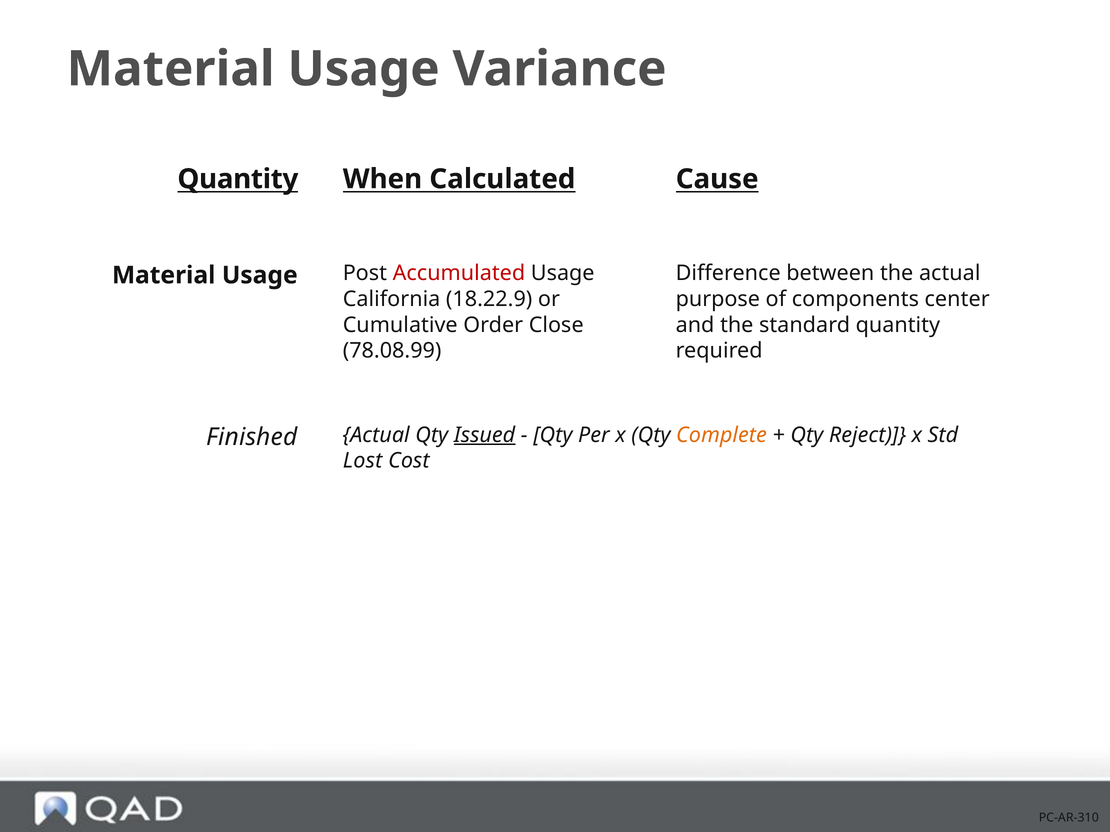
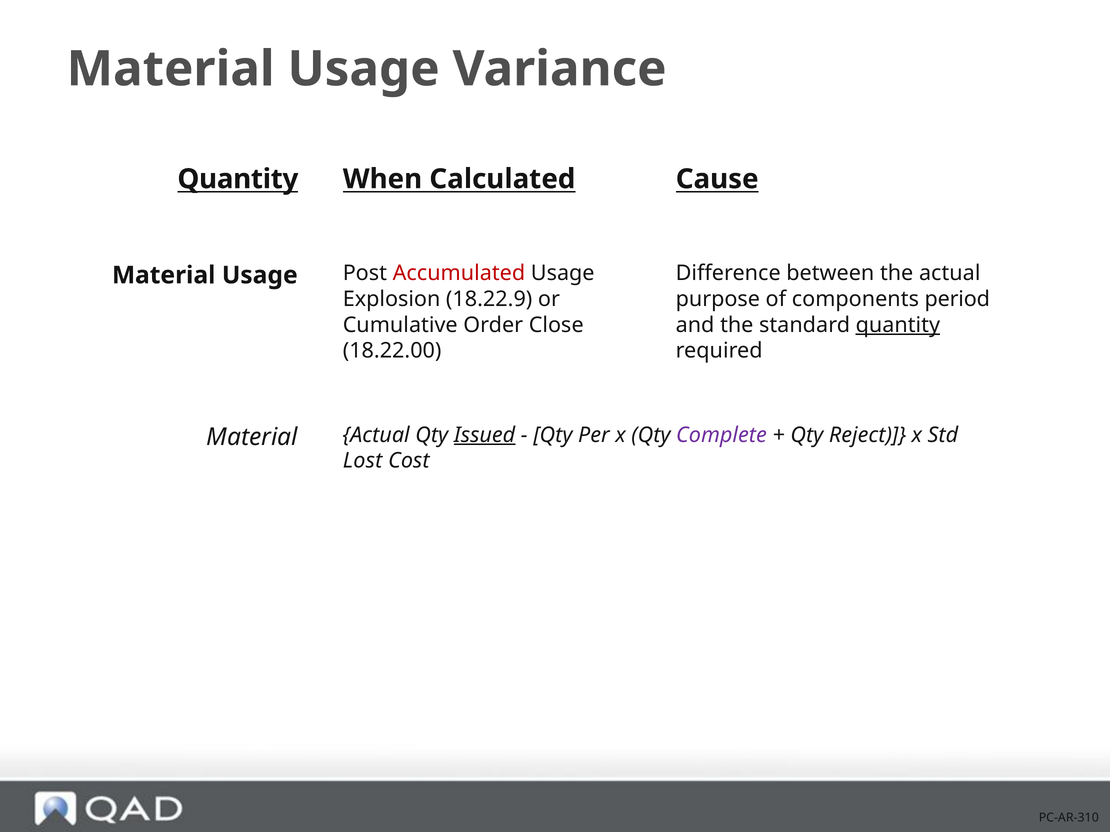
California: California -> Explosion (392, 299)
center: center -> period (957, 299)
quantity underline: none -> present (898, 325)
78.08.99: 78.08.99 -> 18.22.00 (392, 351)
Complete colour: orange -> purple (721, 435)
Finished: Finished -> Material (252, 437)
